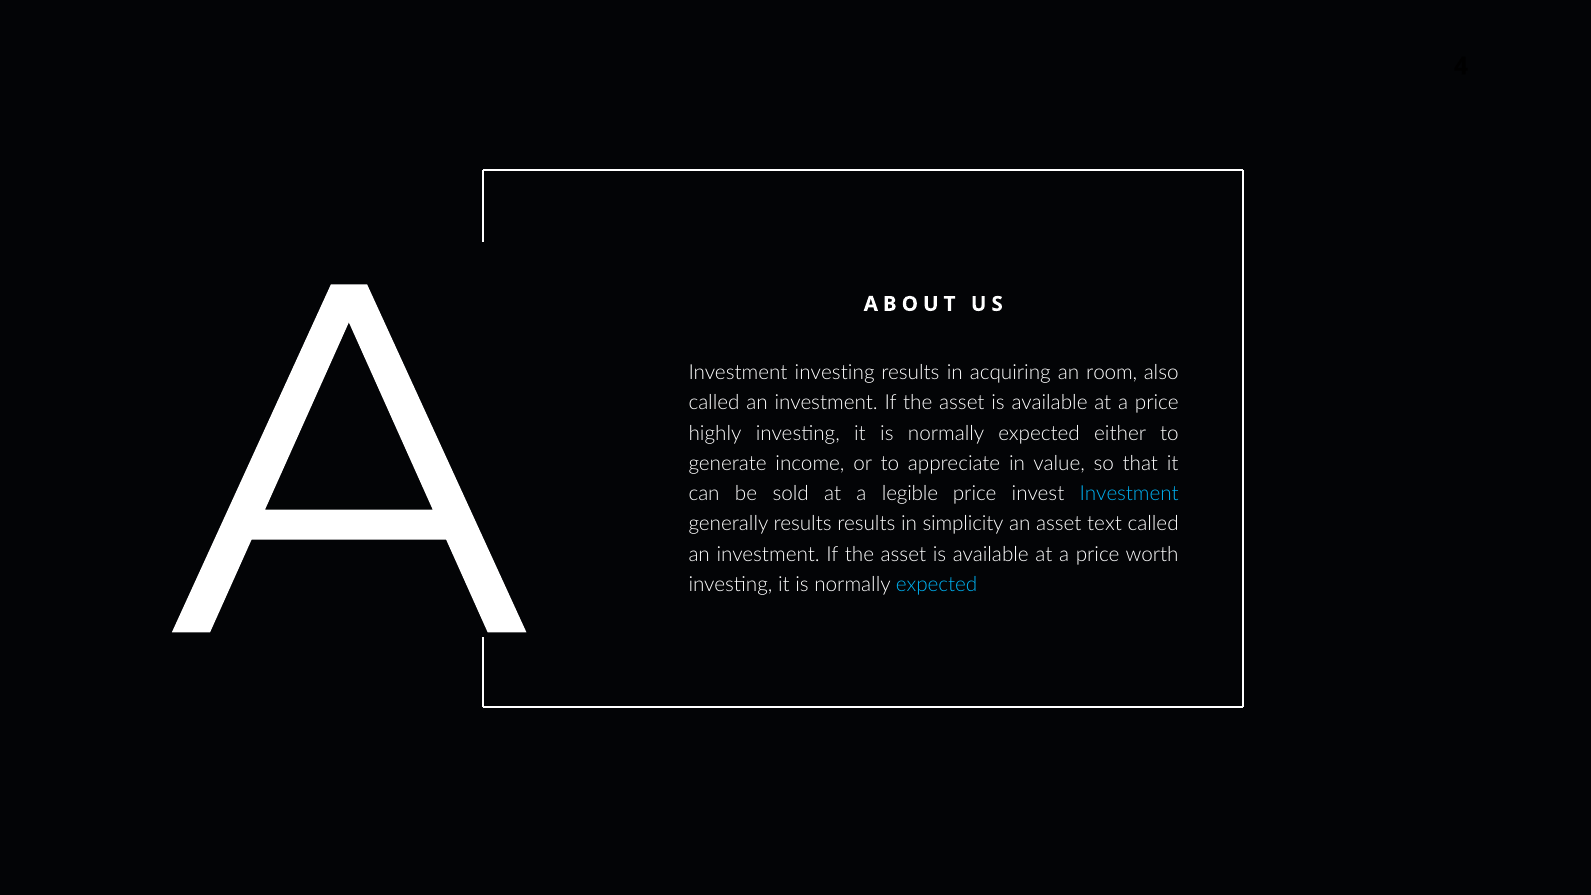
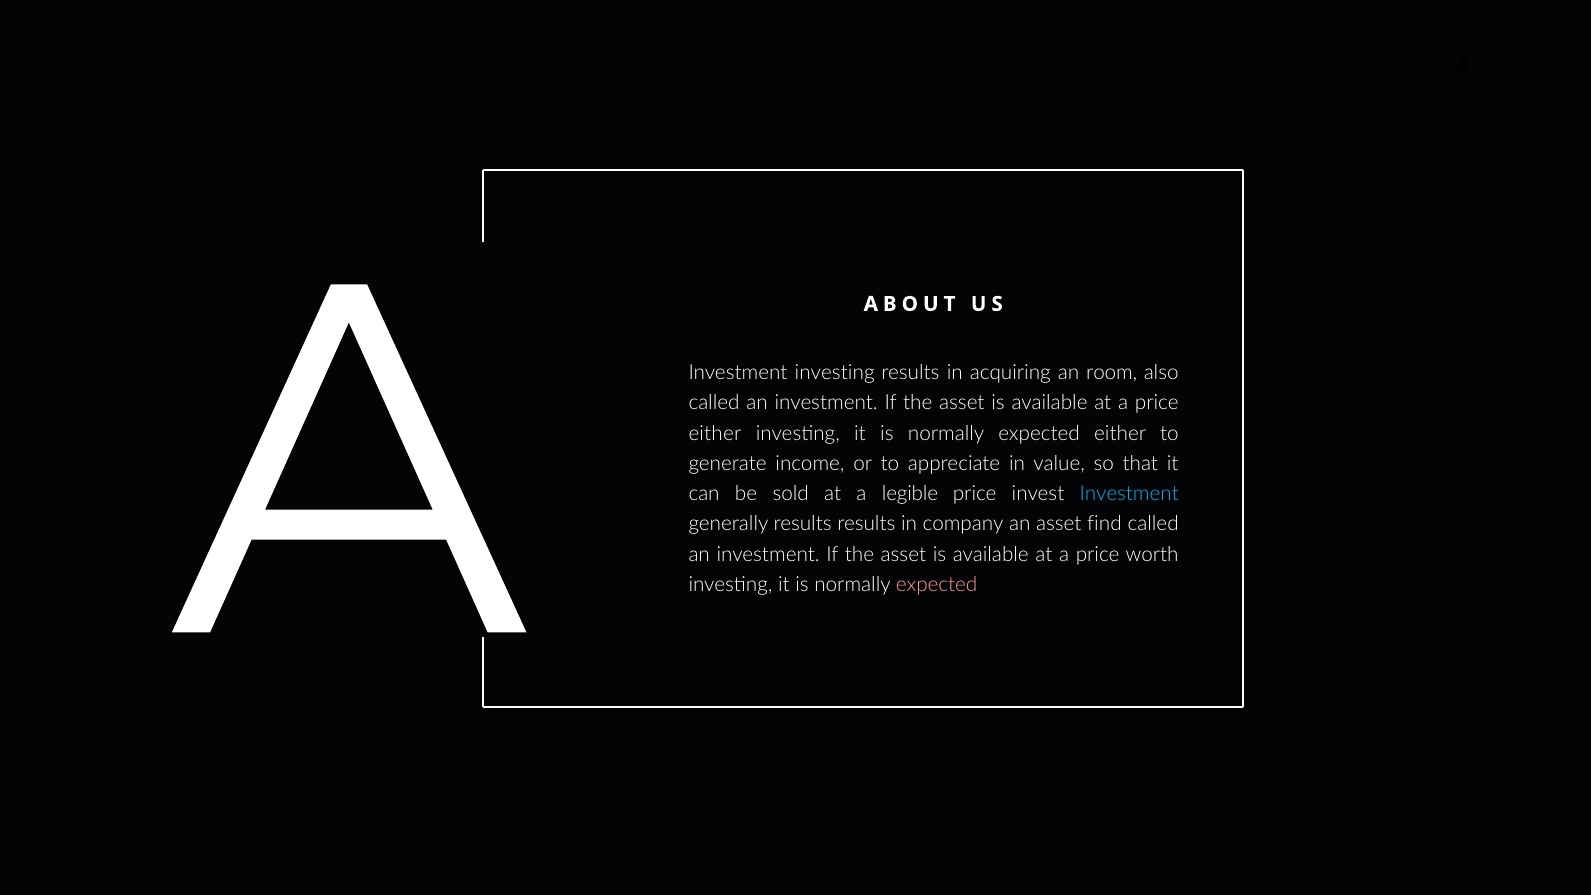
highly: highly -> either (715, 433)
simplicity: simplicity -> company (963, 524)
text: text -> find (1104, 524)
expected colour: light blue -> pink (937, 585)
